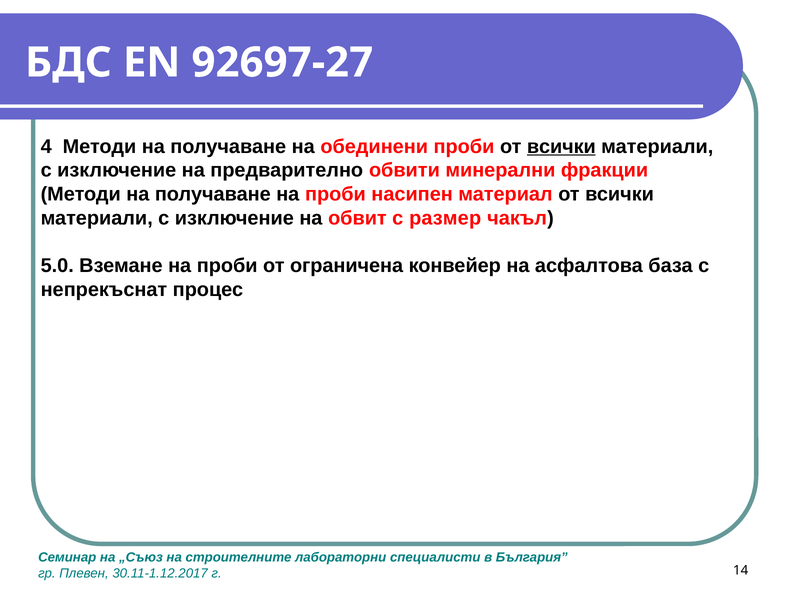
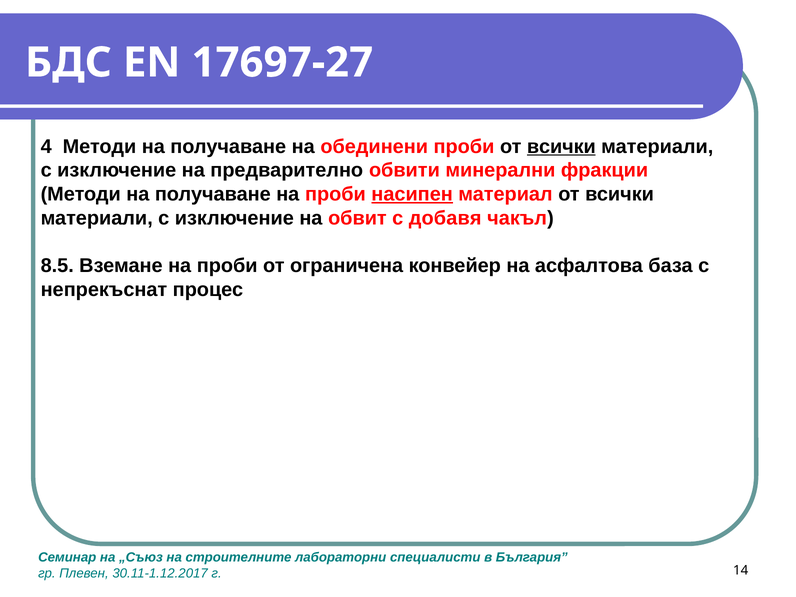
92697-27: 92697-27 -> 17697-27 (282, 63)
насипен underline: none -> present (412, 194)
размер: размер -> добавя (445, 218)
5.0: 5.0 -> 8.5 (57, 266)
